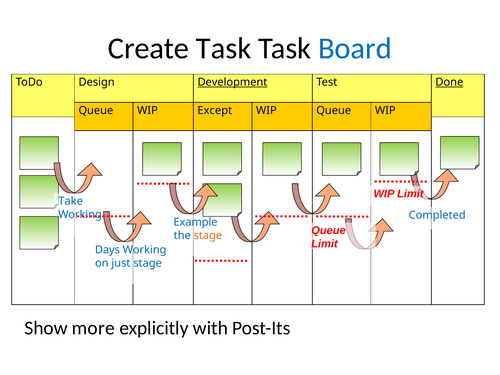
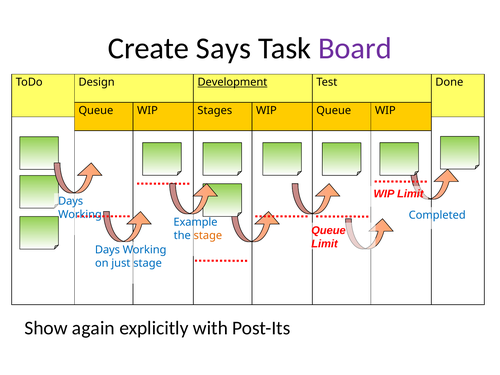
Create Task: Task -> Says (224, 48)
Board colour: blue -> purple (355, 48)
Done underline: present -> none (449, 82)
Except: Except -> Stages (215, 110)
Take: Take -> Days (71, 201)
more: more -> again (93, 328)
